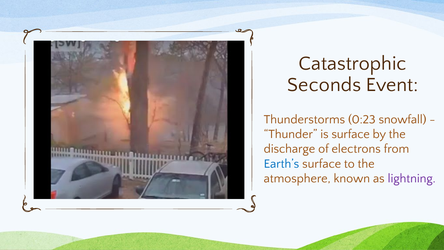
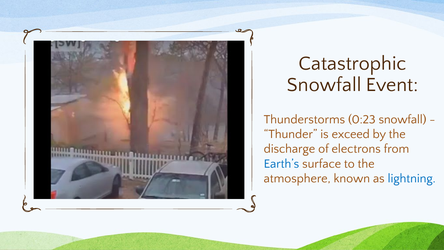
Seconds: Seconds -> Snowfall (324, 85)
is surface: surface -> exceed (351, 134)
lightning colour: purple -> blue (412, 178)
